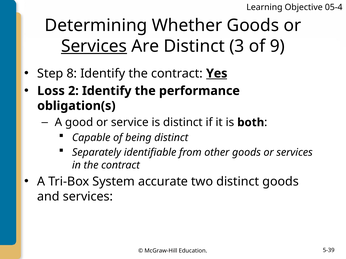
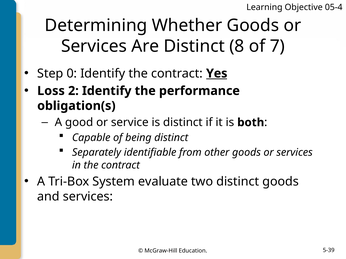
Services underline: present -> none (94, 46)
3: 3 -> 8 (237, 46)
9: 9 -> 7 (277, 46)
8: 8 -> 0 (72, 74)
accurate: accurate -> evaluate (163, 182)
